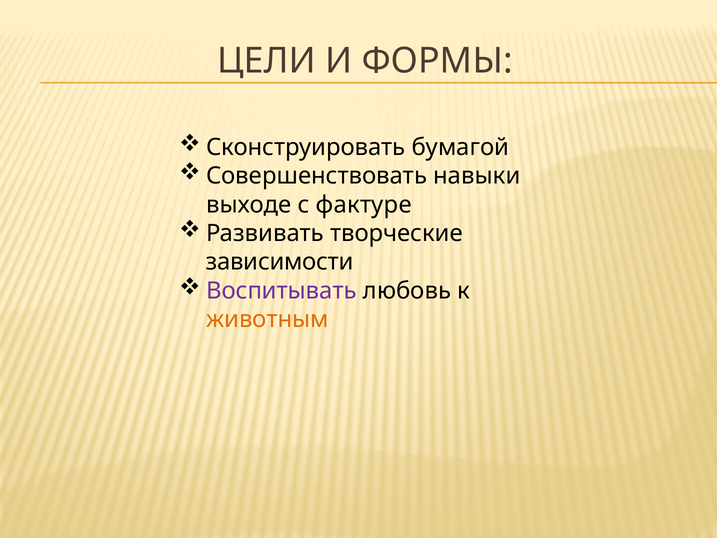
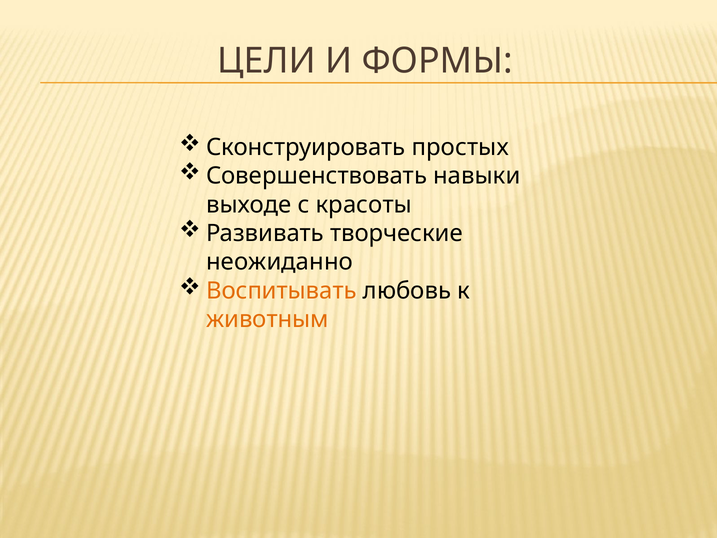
бумагой: бумагой -> простых (460, 147)
фактуре: фактуре -> красоты (364, 205)
зависимости: зависимости -> неожиданно (280, 262)
Воспитывать colour: purple -> orange (281, 291)
